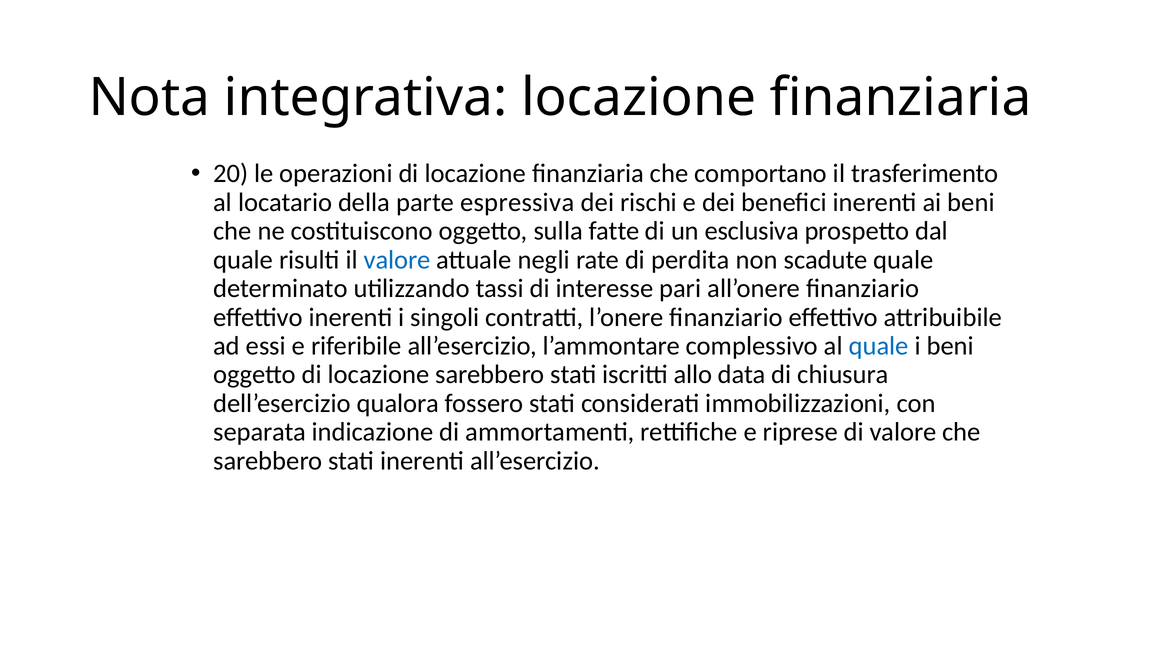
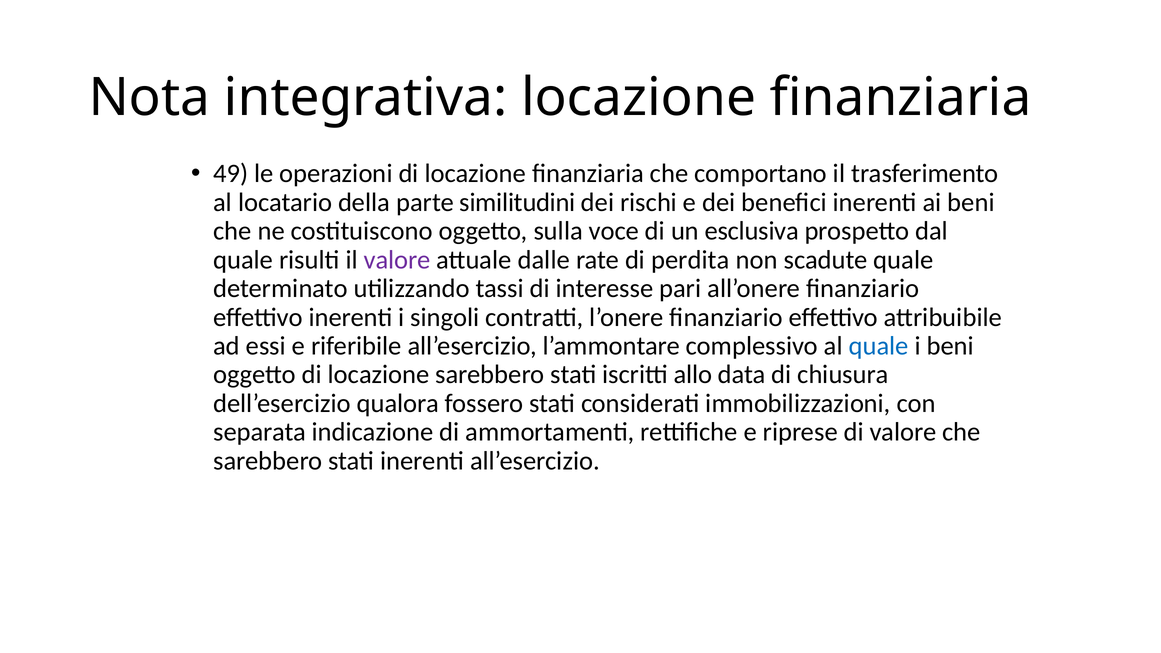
20: 20 -> 49 (231, 174)
espressiva: espressiva -> similitudini (518, 202)
fatte: fatte -> voce (614, 231)
valore colour: blue -> purple (397, 260)
negli: negli -> dalle (544, 260)
